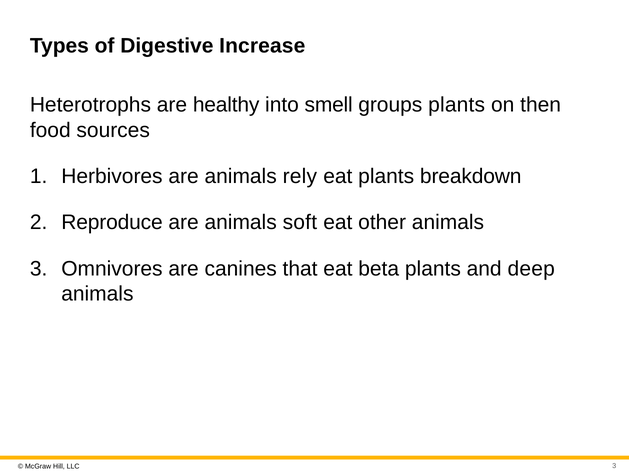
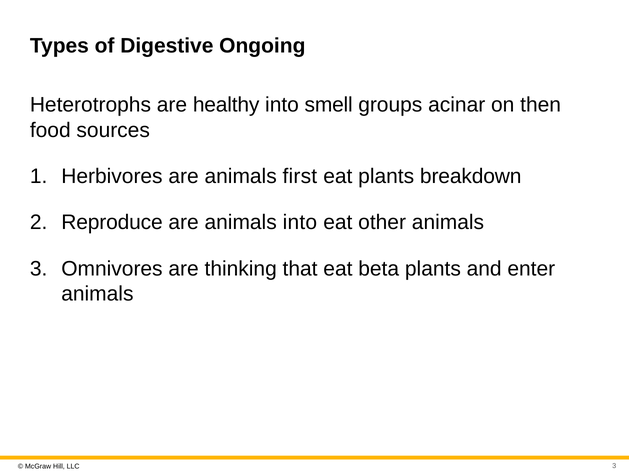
Increase: Increase -> Ongoing (262, 46)
groups plants: plants -> acinar (457, 105)
rely: rely -> first (300, 176)
animals soft: soft -> into (300, 222)
canines: canines -> thinking (241, 269)
deep: deep -> enter (531, 269)
